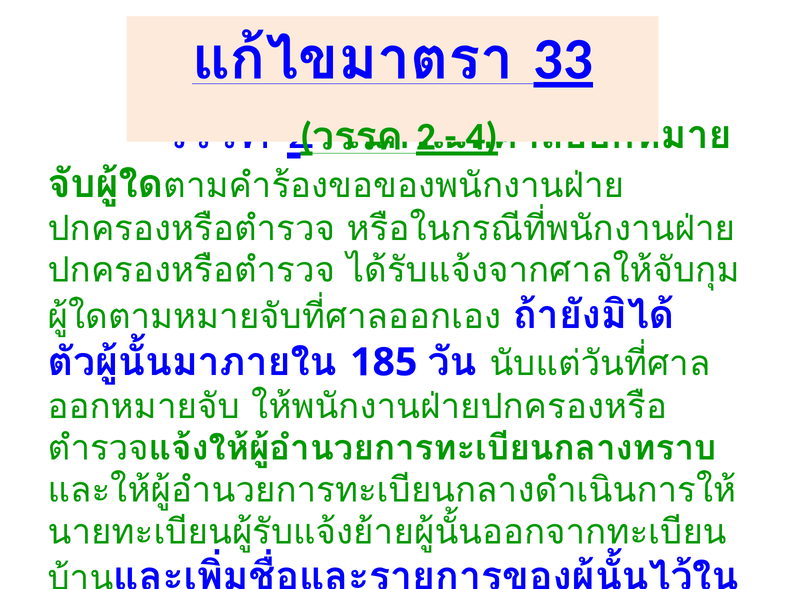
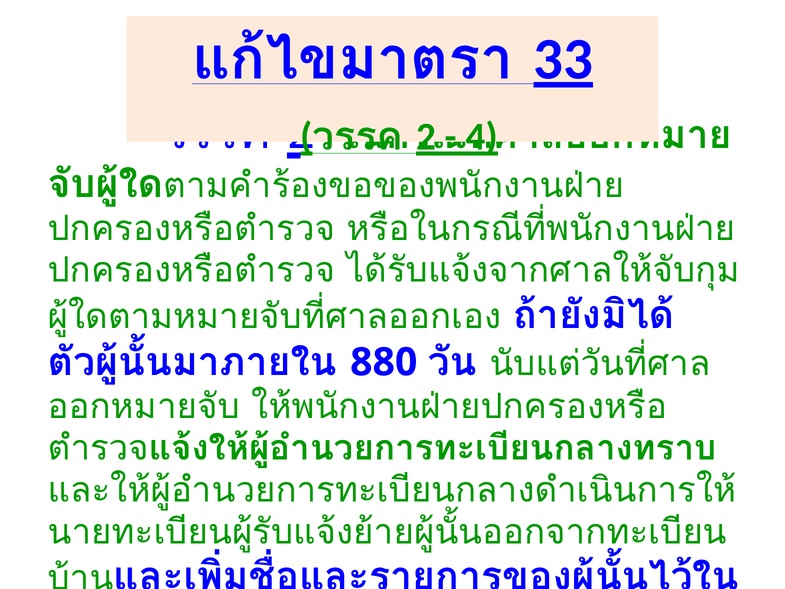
185: 185 -> 880 (384, 362)
